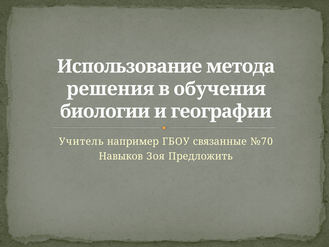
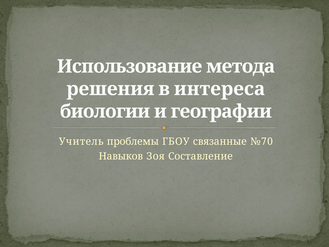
обучения: обучения -> интереса (220, 89)
например: например -> проблемы (133, 141)
Предложить: Предложить -> Составление (200, 156)
